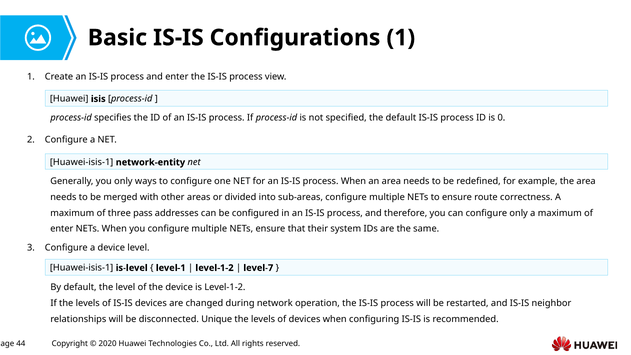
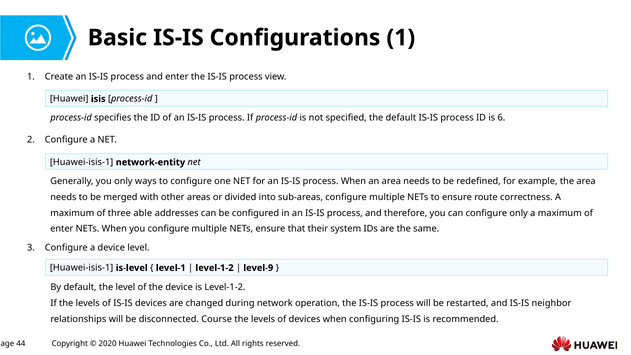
0: 0 -> 6 (501, 118)
pass: pass -> able (143, 213)
level-7: level-7 -> level-9 (258, 268)
Unique: Unique -> Course (217, 319)
